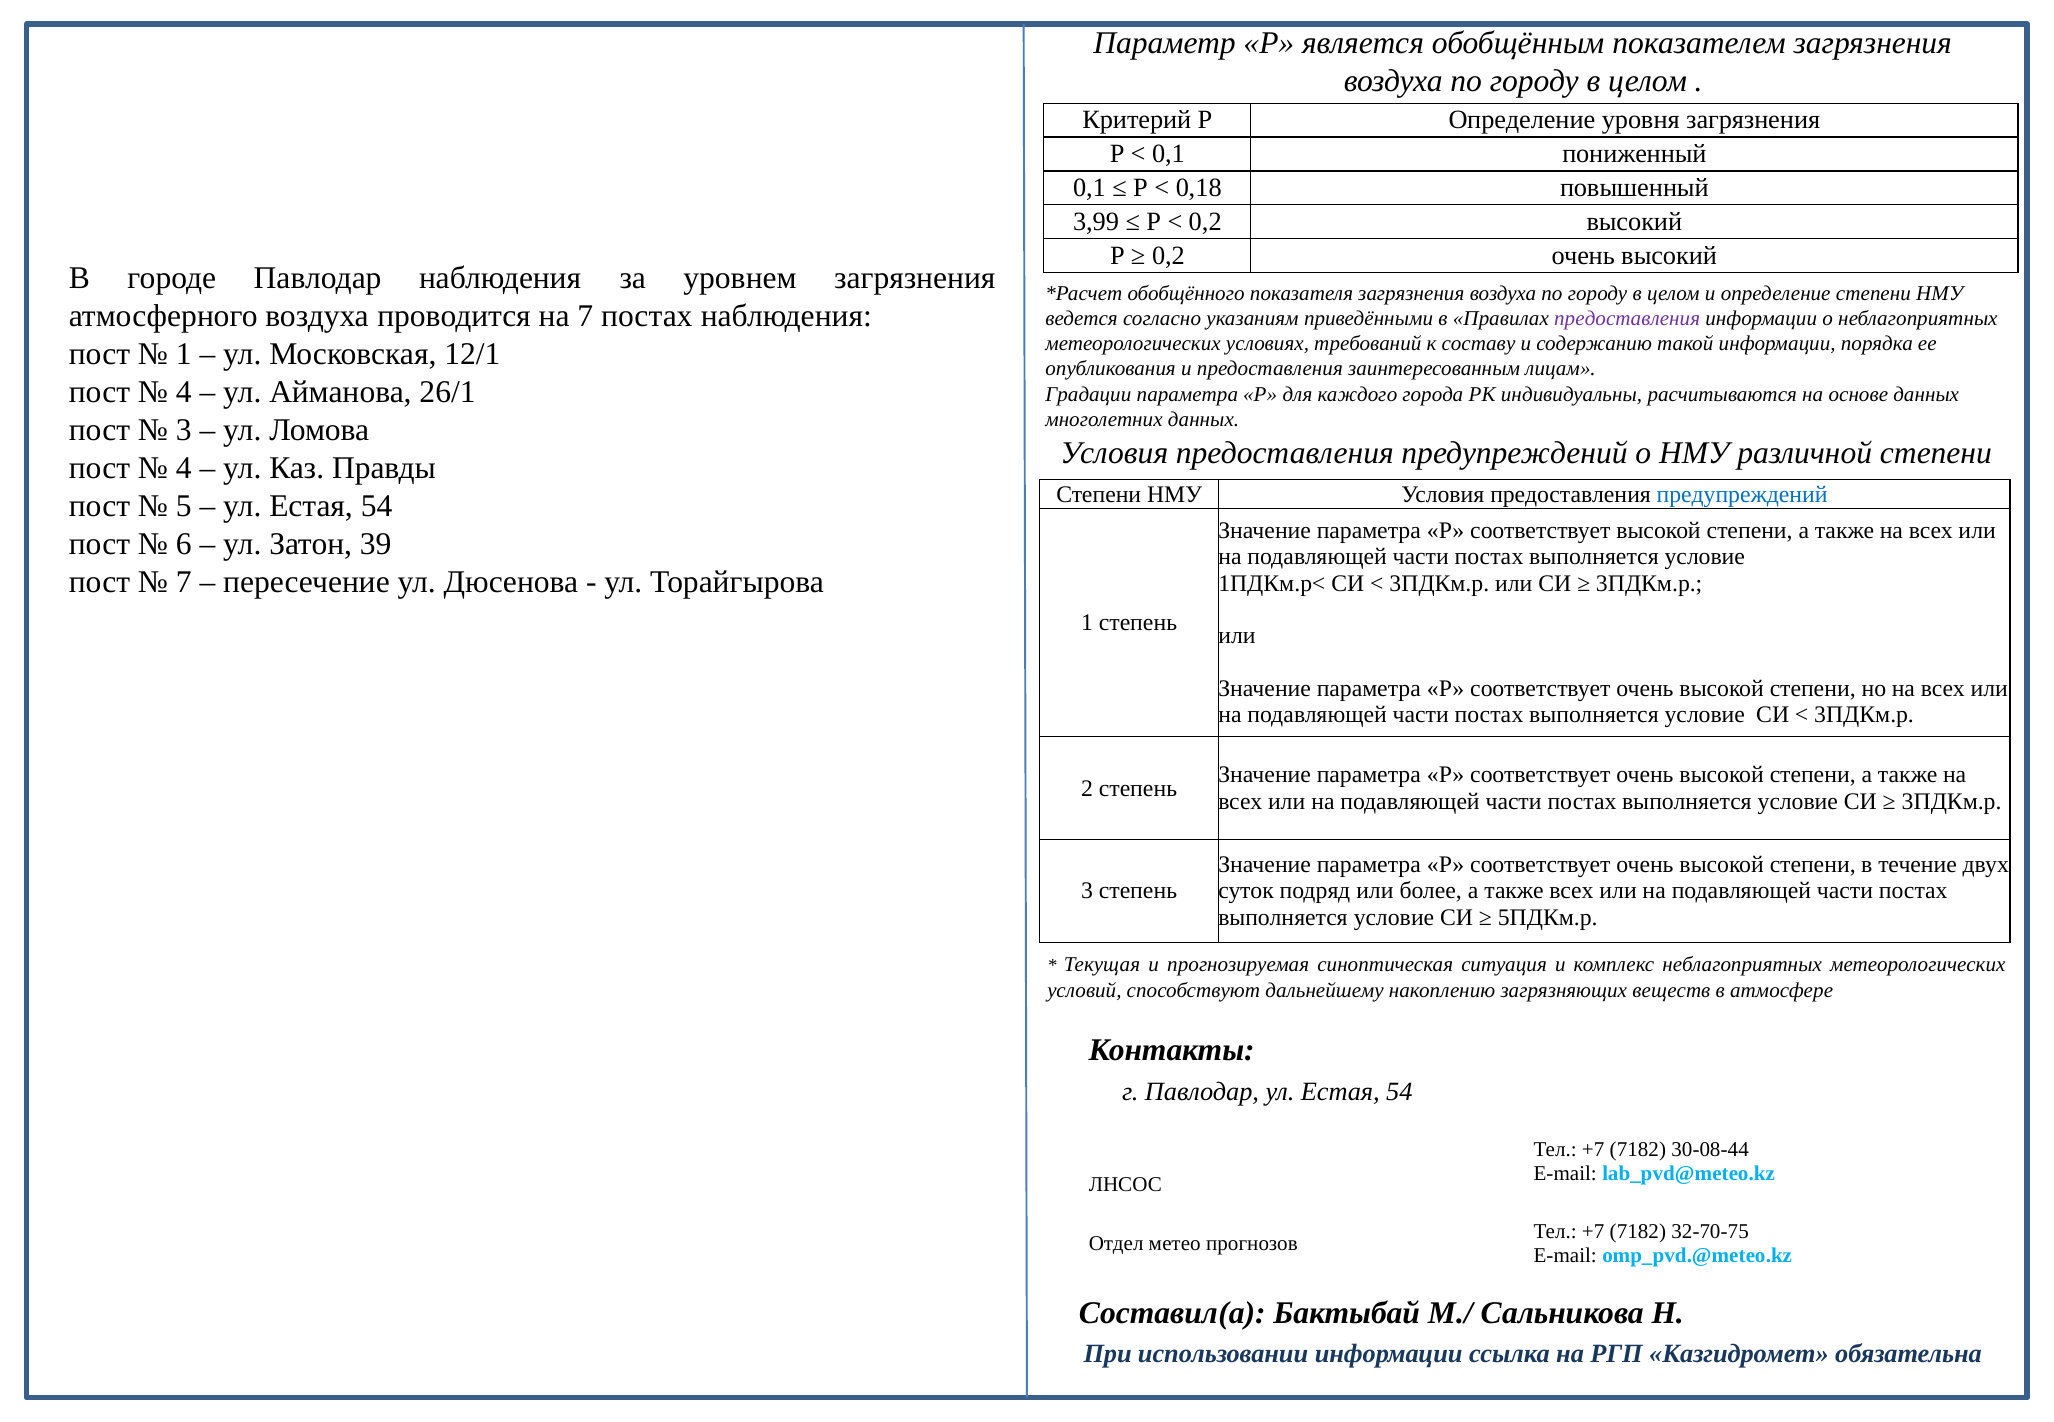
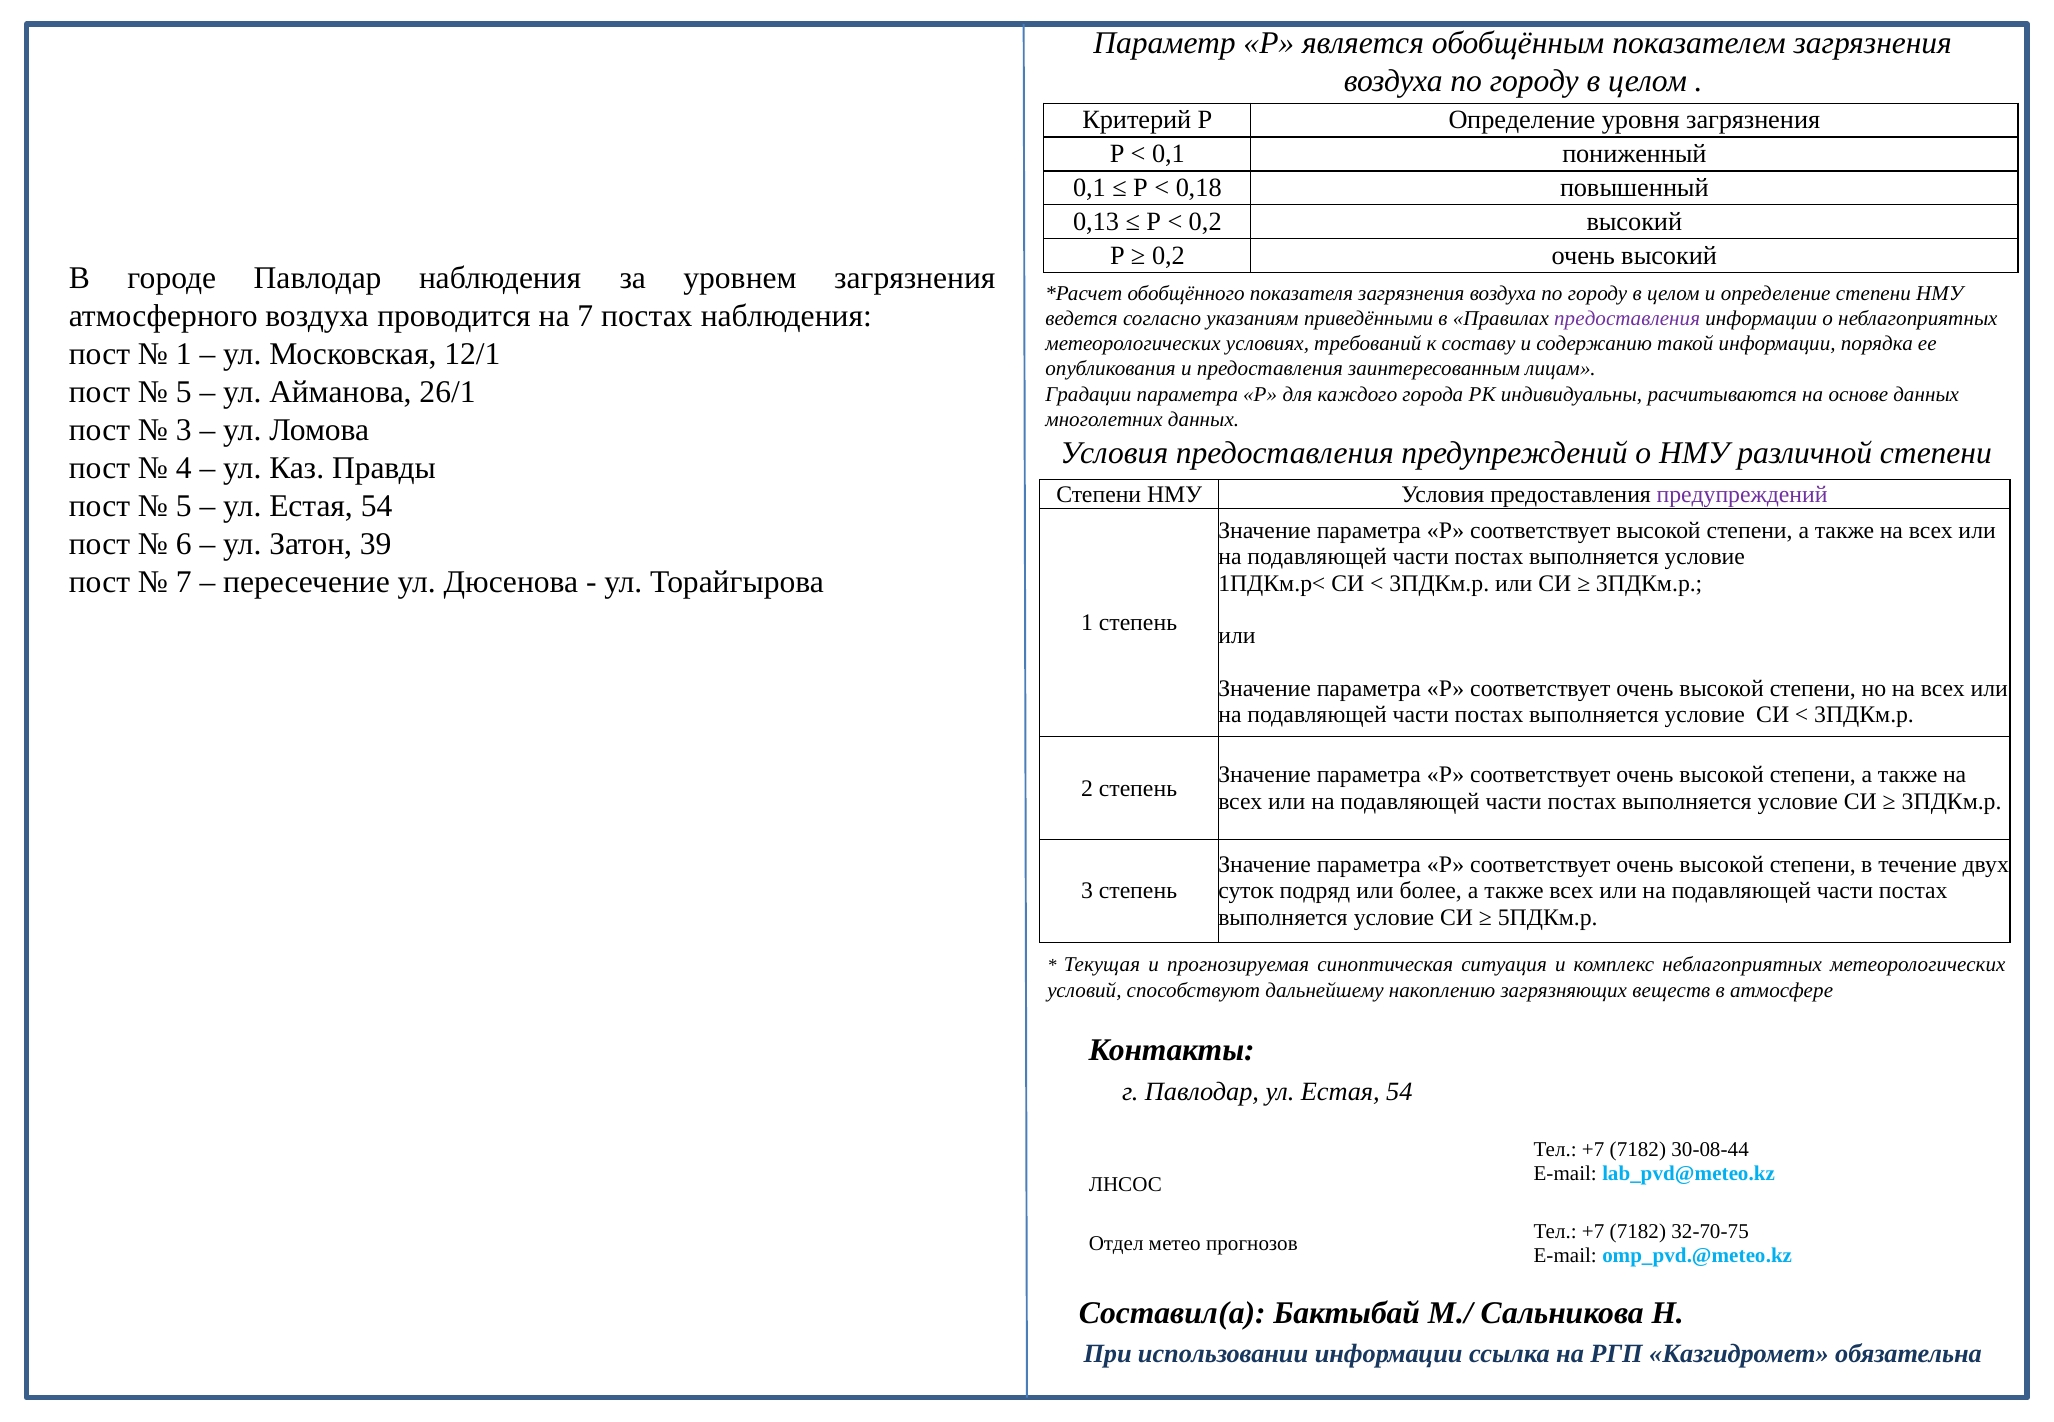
3,99: 3,99 -> 0,13 (1096, 222)
4: 4 -> 5 (184, 392)
предупреждений colour: blue -> purple (1742, 494)
